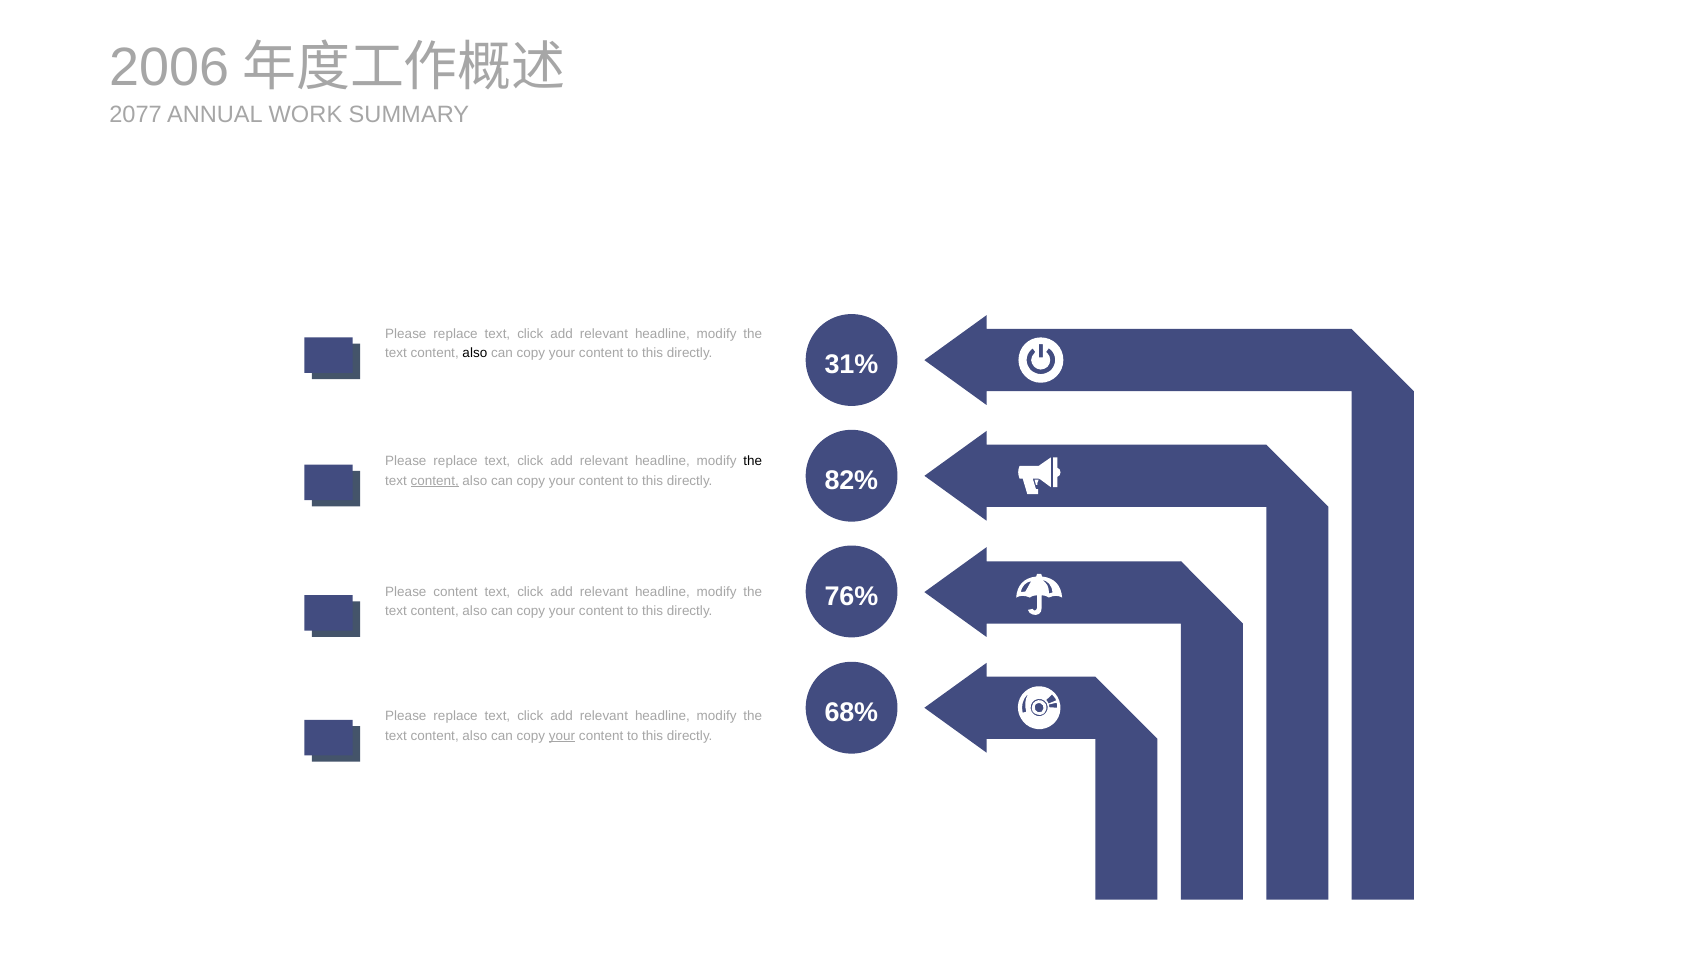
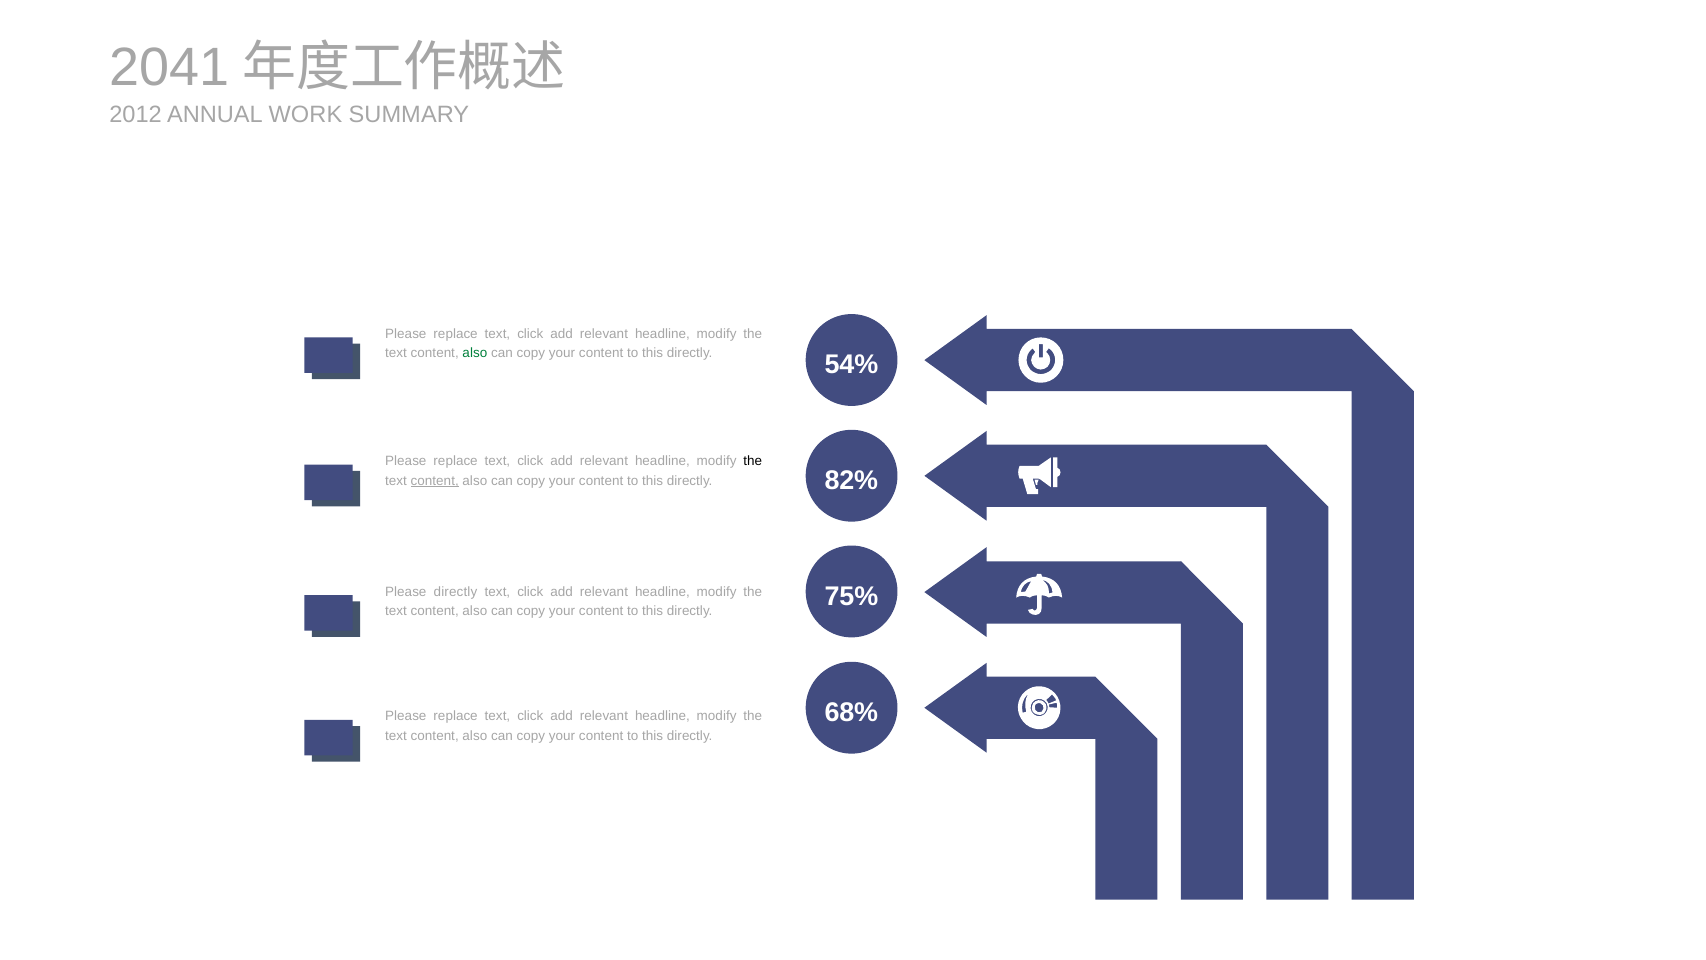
2006: 2006 -> 2041 (169, 67)
2077: 2077 -> 2012 (136, 114)
also colour: black -> green (475, 353)
31%: 31% -> 54% (851, 365)
76%: 76% -> 75% (851, 596)
Please content: content -> directly (456, 591)
your underline: present -> none (562, 736)
